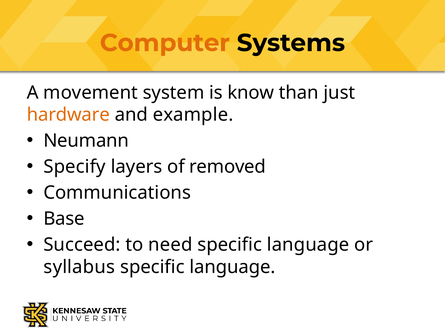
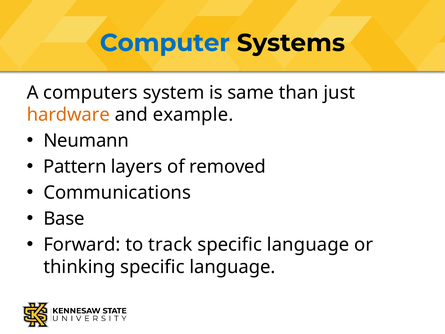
Computer colour: orange -> blue (165, 43)
movement: movement -> computers (91, 93)
know: know -> same (251, 93)
Specify: Specify -> Pattern (75, 167)
Succeed: Succeed -> Forward (82, 245)
need: need -> track (170, 245)
syllabus: syllabus -> thinking (79, 267)
